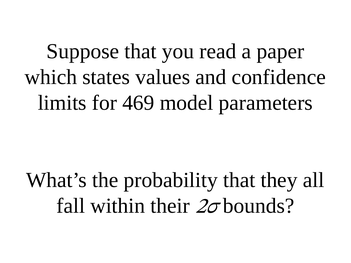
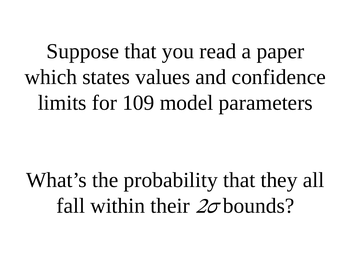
469: 469 -> 109 (138, 103)
